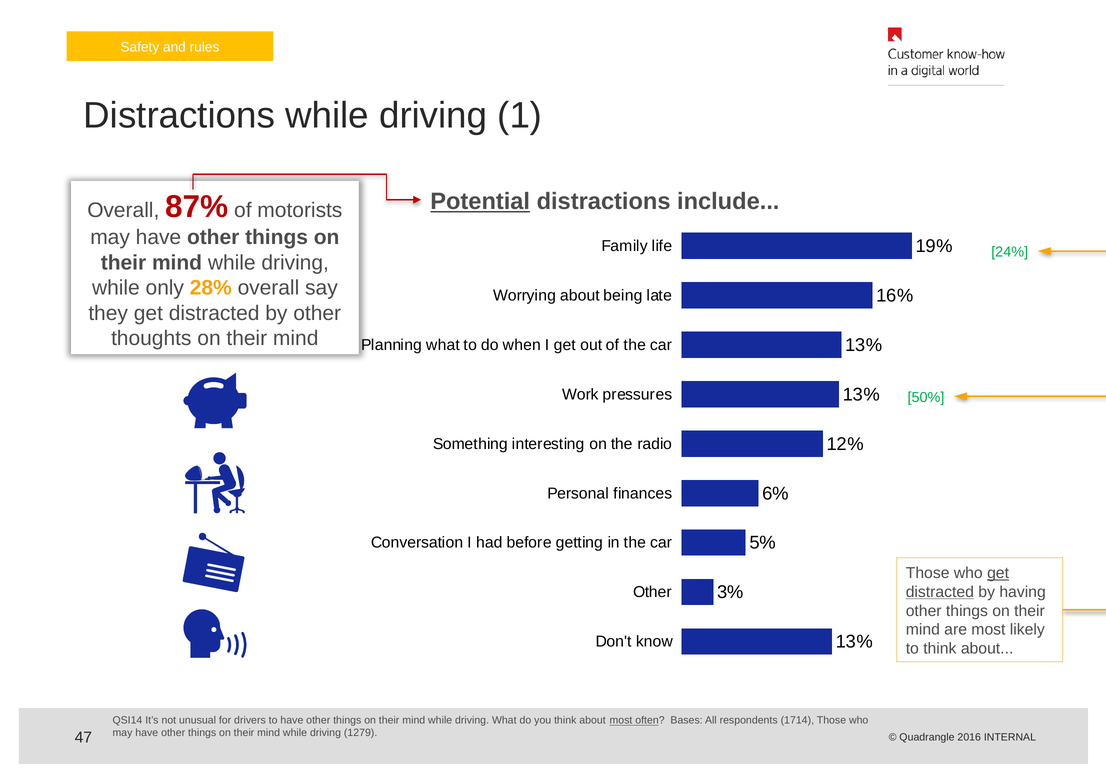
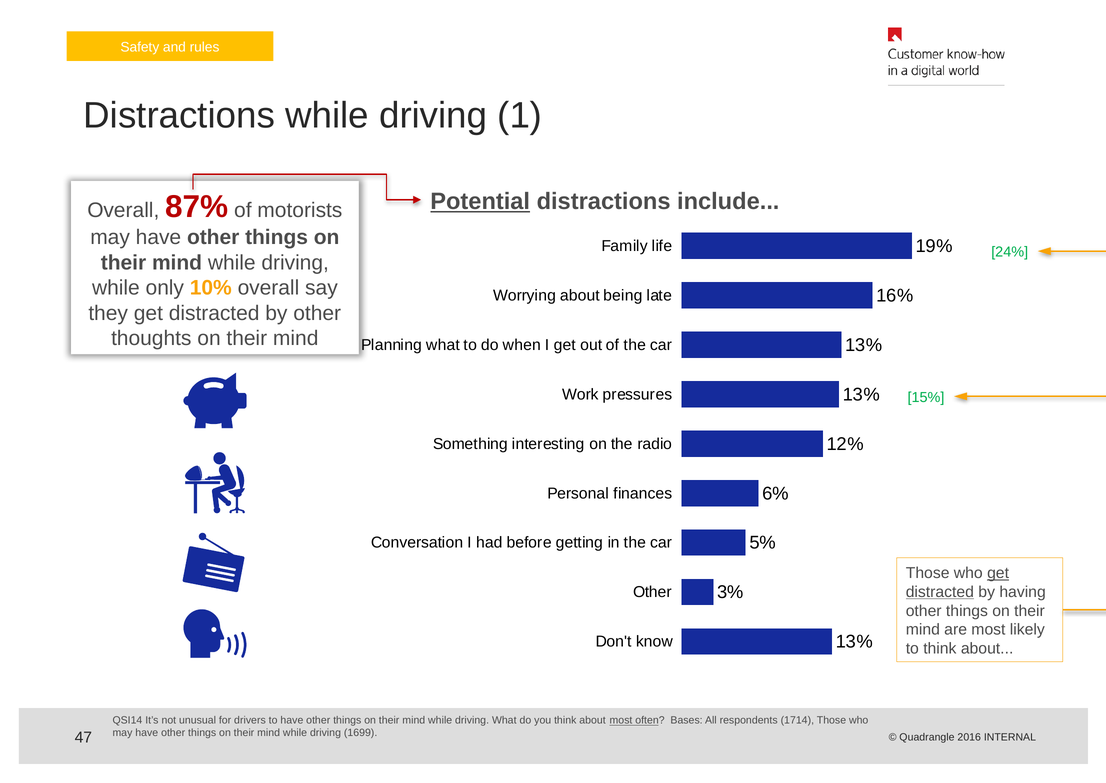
28%: 28% -> 10% (211, 288)
50%: 50% -> 15% (926, 397)
1279: 1279 -> 1699 (361, 733)
